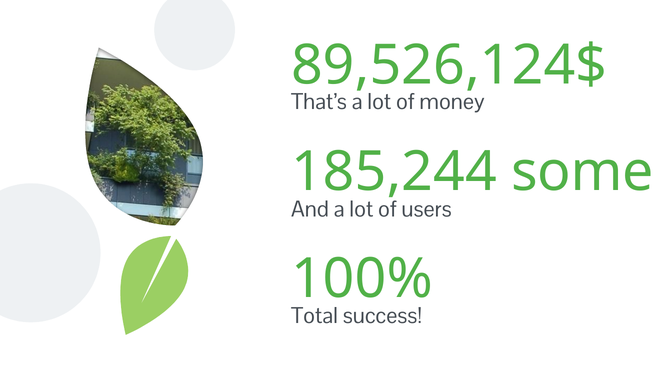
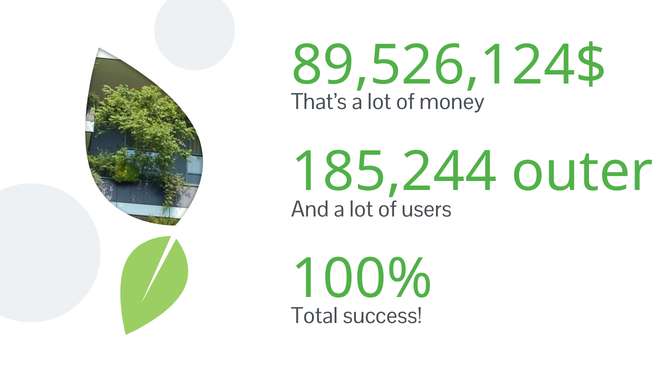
some: some -> outer (582, 172)
